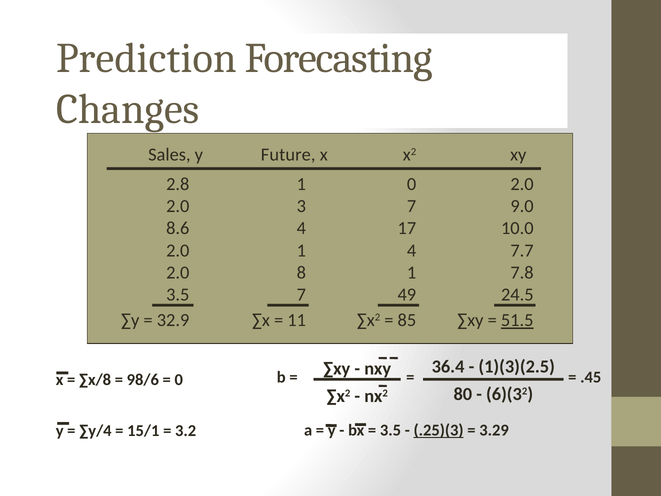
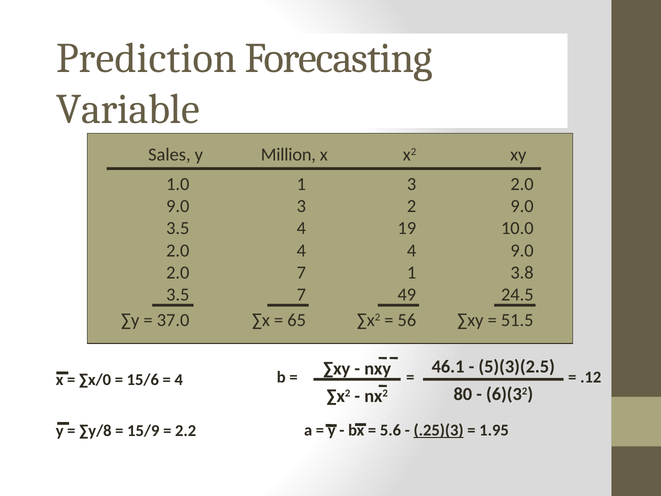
Changes: Changes -> Variable (128, 109)
Future: Future -> Million (288, 155)
2.8: 2.8 -> 1.0 (178, 184)
1 0: 0 -> 3 (412, 184)
2.0: 2.0 -> 9.0 (178, 206)
3 7: 7 -> 2 (412, 206)
8.6: 8.6 -> 3.5 (178, 228)
17: 17 -> 19 (407, 228)
2.0 1: 1 -> 4 (301, 250)
4 7.7: 7.7 -> 9.0 (522, 250)
2.0 8: 8 -> 7 (301, 272)
7.8: 7.8 -> 3.8 (522, 272)
32.9: 32.9 -> 37.0 (173, 320)
11: 11 -> 65 (297, 320)
85: 85 -> 56 (407, 320)
51.5 underline: present -> none (517, 320)
36.4: 36.4 -> 46.1 (448, 366)
1)(3)(2.5: 1)(3)(2.5 -> 5)(3)(2.5 (517, 366)
.45: .45 -> .12 (591, 377)
∑x/8: ∑x/8 -> ∑x/0 (95, 380)
98/6: 98/6 -> 15/6 (143, 380)
0: 0 -> 4 (179, 380)
3.5: 3.5 -> 5.6 (390, 430)
3.29: 3.29 -> 1.95 (494, 430)
∑y/4: ∑y/4 -> ∑y/8 (95, 430)
15/1: 15/1 -> 15/9 (143, 430)
3.2: 3.2 -> 2.2 (186, 430)
